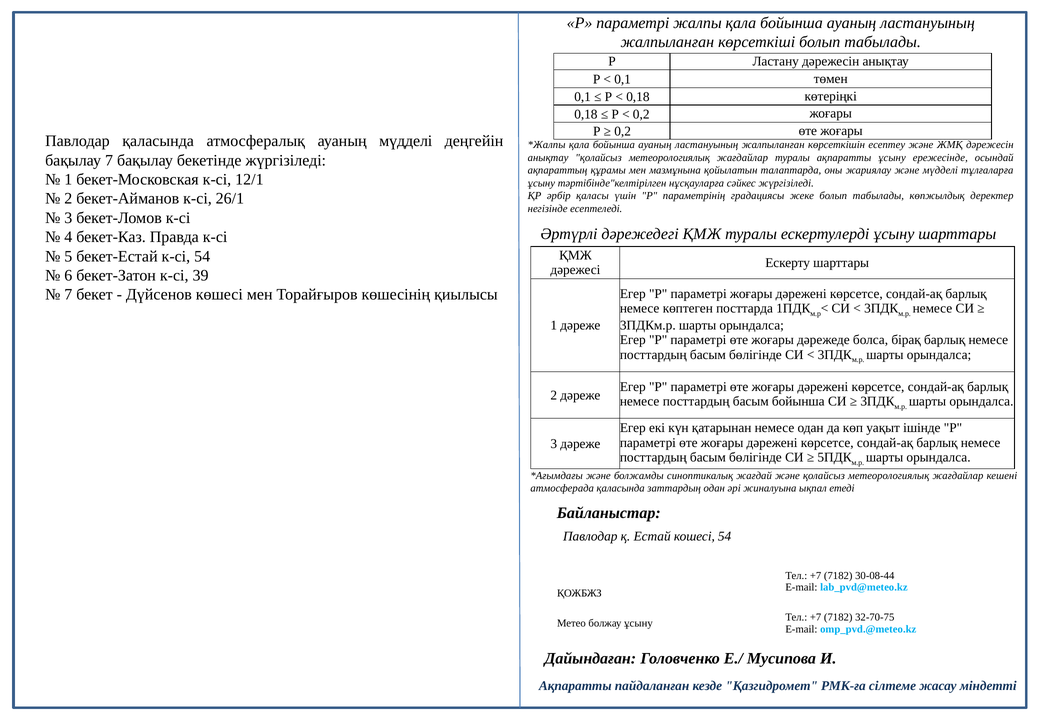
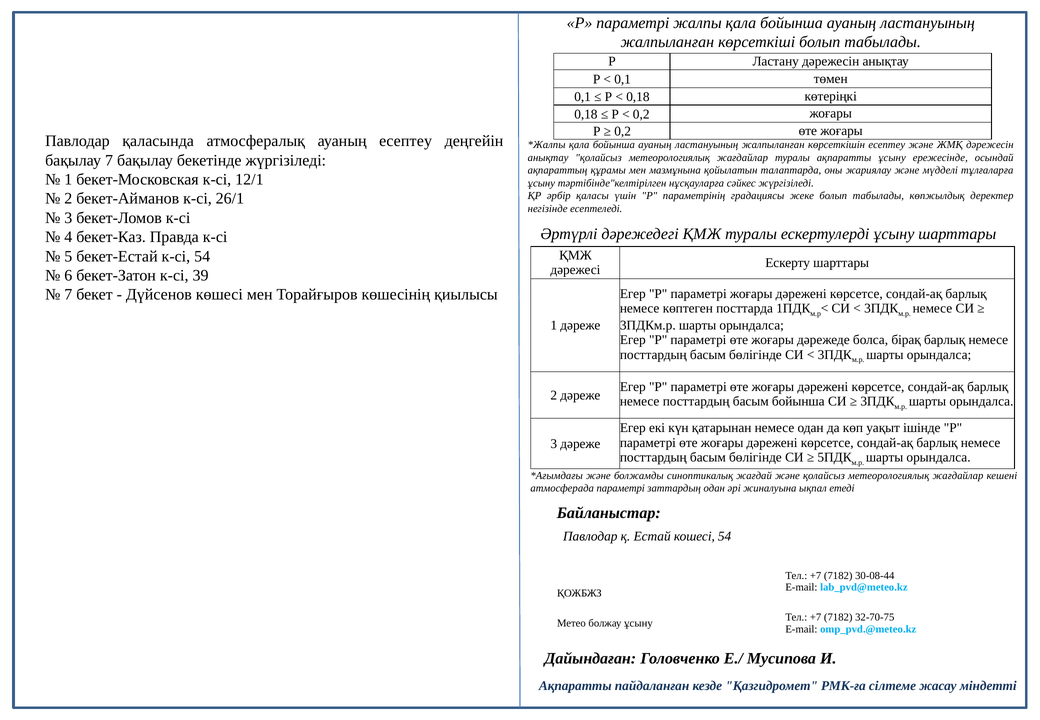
ауаның мүдделі: мүдделі -> есептеу (406, 141)
атмосферада қаласында: қаласында -> параметрі (621, 488)
